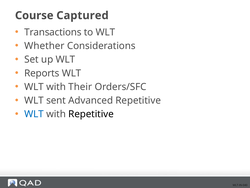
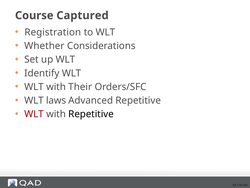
Transactions: Transactions -> Registration (53, 32)
Reports: Reports -> Identify (42, 73)
sent: sent -> laws (56, 100)
WLT colour: blue -> red (34, 114)
